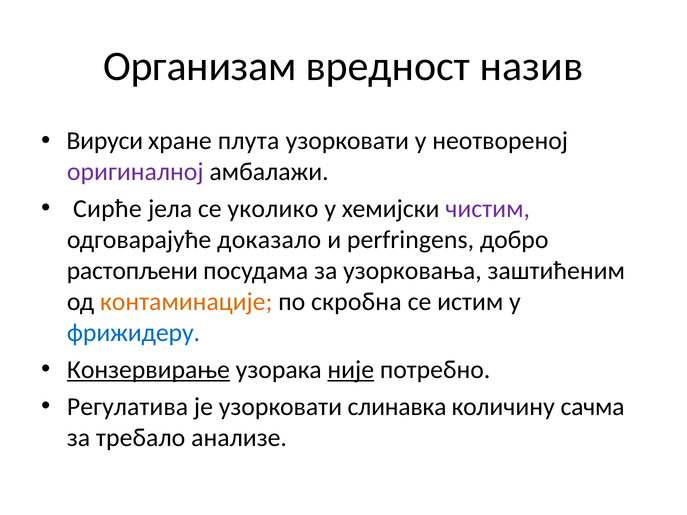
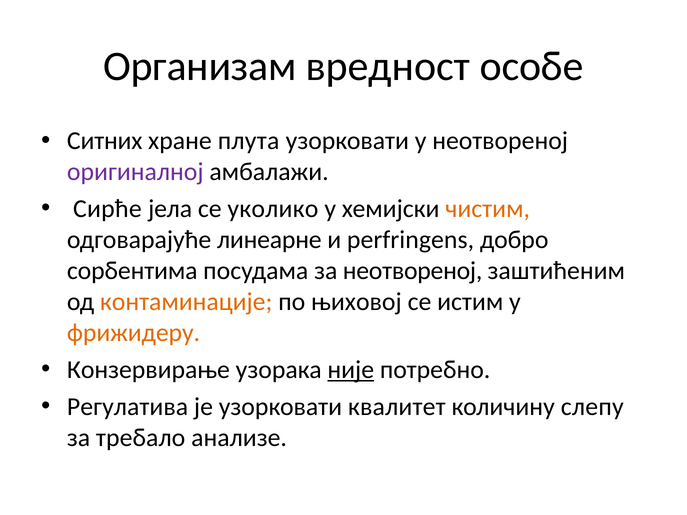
назив: назив -> особе (532, 67)
Вируси: Вируси -> Ситних (105, 141)
чистим colour: purple -> orange (488, 209)
доказало: доказало -> линеарне (269, 240)
растопљени: растопљени -> сорбентима (132, 271)
за узорковања: узорковања -> неотвореној (413, 271)
скробна: скробна -> њиховој (356, 302)
фрижидеру colour: blue -> orange (134, 333)
Конзервирање underline: present -> none (148, 370)
слинавка: слинавка -> квалитет (397, 407)
сачма: сачма -> слепу (592, 407)
